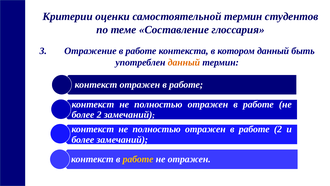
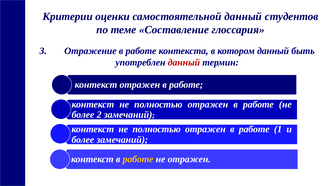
самостоятельной термин: термин -> данный (243, 16)
данный colour: orange -> red (184, 62)
работе 2: 2 -> 1 (278, 129)
